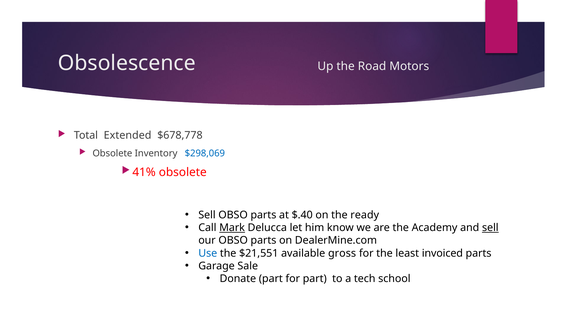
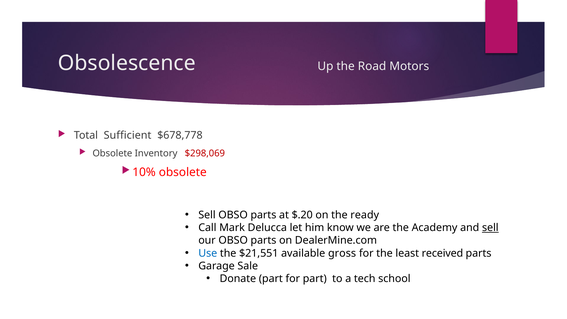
Extended: Extended -> Sufficient (128, 135)
$298,069 colour: blue -> red (205, 153)
41%: 41% -> 10% (144, 172)
$.40: $.40 -> $.20 (302, 215)
Mark underline: present -> none (232, 228)
invoiced: invoiced -> received (442, 253)
